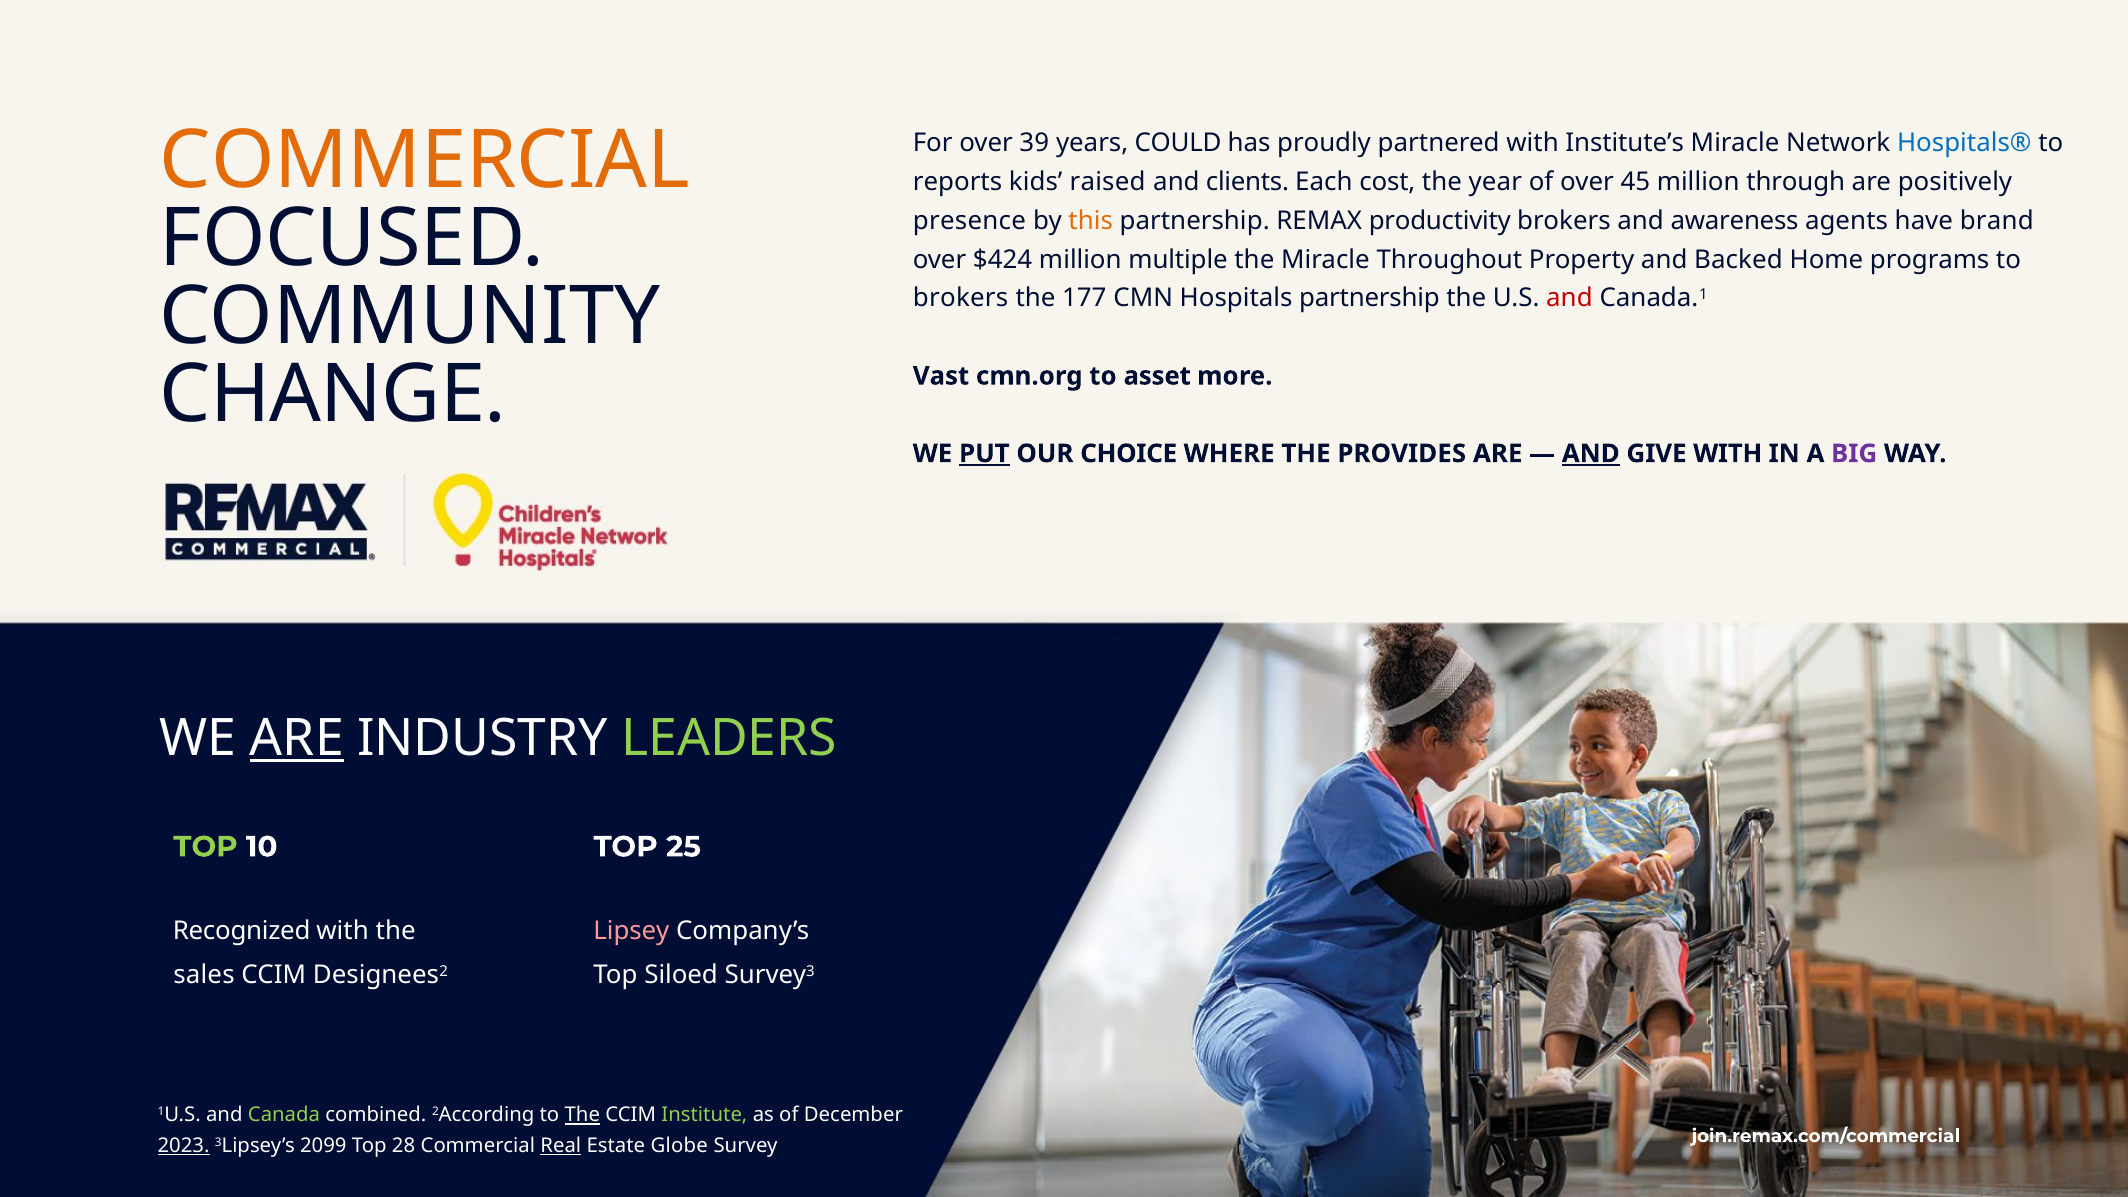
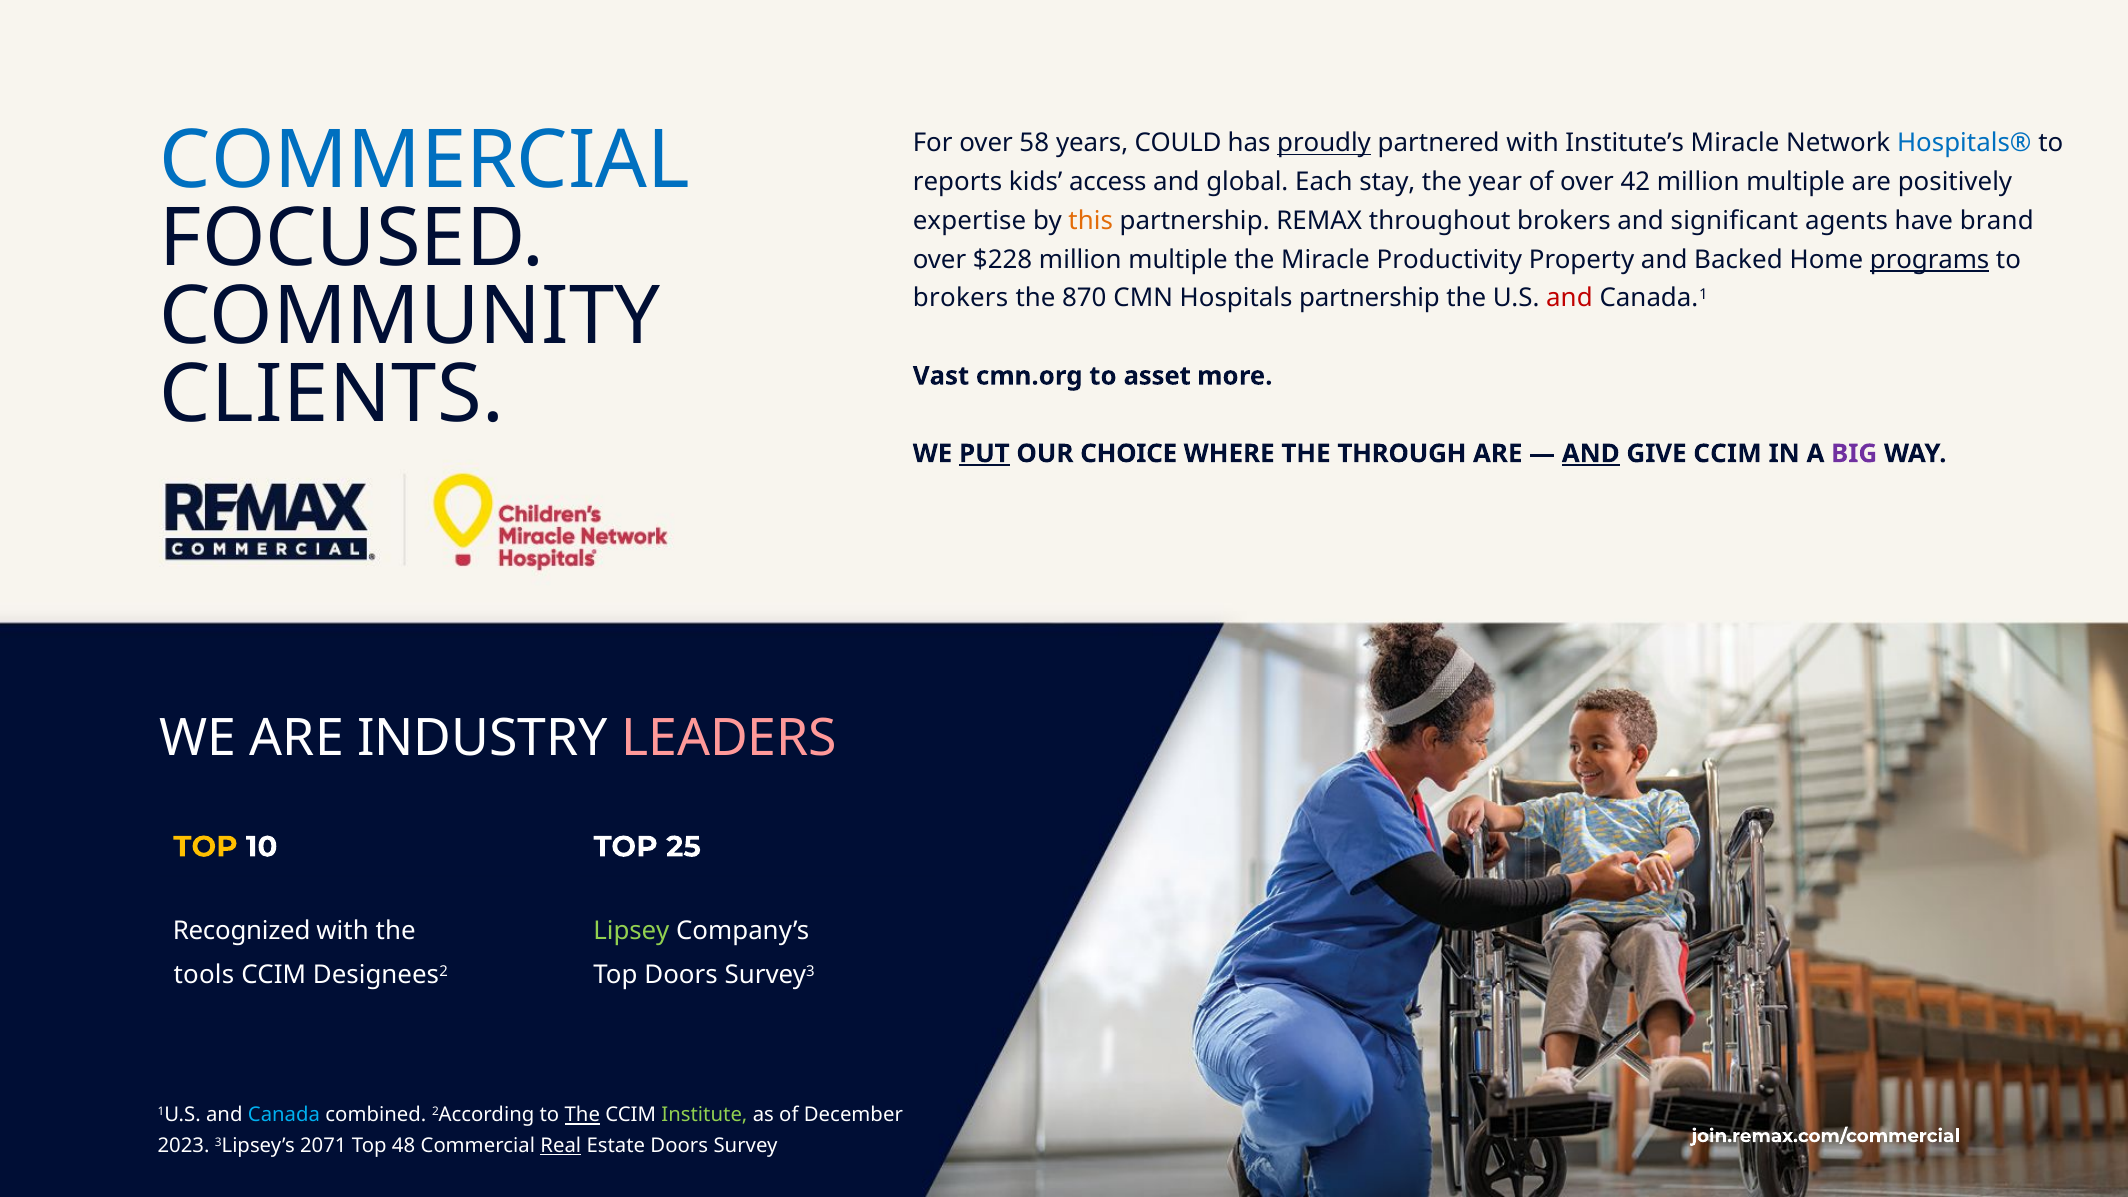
39: 39 -> 58 (1034, 143)
proudly underline: none -> present (1324, 143)
COMMERCIAL colour: orange -> blue (425, 160)
raised: raised -> access (1108, 182)
clients: clients -> global (1247, 182)
cost: cost -> stay (1387, 182)
45: 45 -> 42 (1635, 182)
through: through -> multiple (1796, 182)
presence: presence -> expertise (970, 221)
productivity: productivity -> throughout (1440, 221)
awareness: awareness -> significant (1734, 221)
$424: $424 -> $228 (1003, 260)
Throughout: Throughout -> Productivity (1449, 260)
programs underline: none -> present (1930, 260)
177: 177 -> 870 (1084, 298)
CHANGE: CHANGE -> CLIENTS (332, 395)
PROVIDES: PROVIDES -> THROUGH (1402, 454)
GIVE WITH: WITH -> CCIM (1727, 454)
ARE underline: present -> none (297, 739)
LEADERS colour: light green -> pink (729, 739)
TOP colour: light green -> yellow (206, 847)
Lipsey colour: pink -> light green (631, 931)
sales: sales -> tools (204, 975)
Top Siloed: Siloed -> Doors (681, 975)
Canada colour: light green -> light blue (284, 1115)
2023 underline: present -> none (184, 1146)
2099: 2099 -> 2071 (323, 1146)
28: 28 -> 48 (404, 1146)
Estate Globe: Globe -> Doors (679, 1146)
